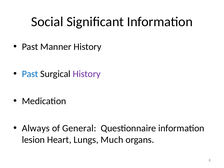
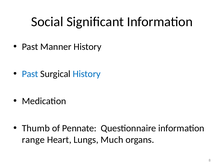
History colour: purple -> blue (87, 74)
Always: Always -> Thumb (36, 128)
General: General -> Pennate (79, 128)
lesion: lesion -> range (33, 140)
